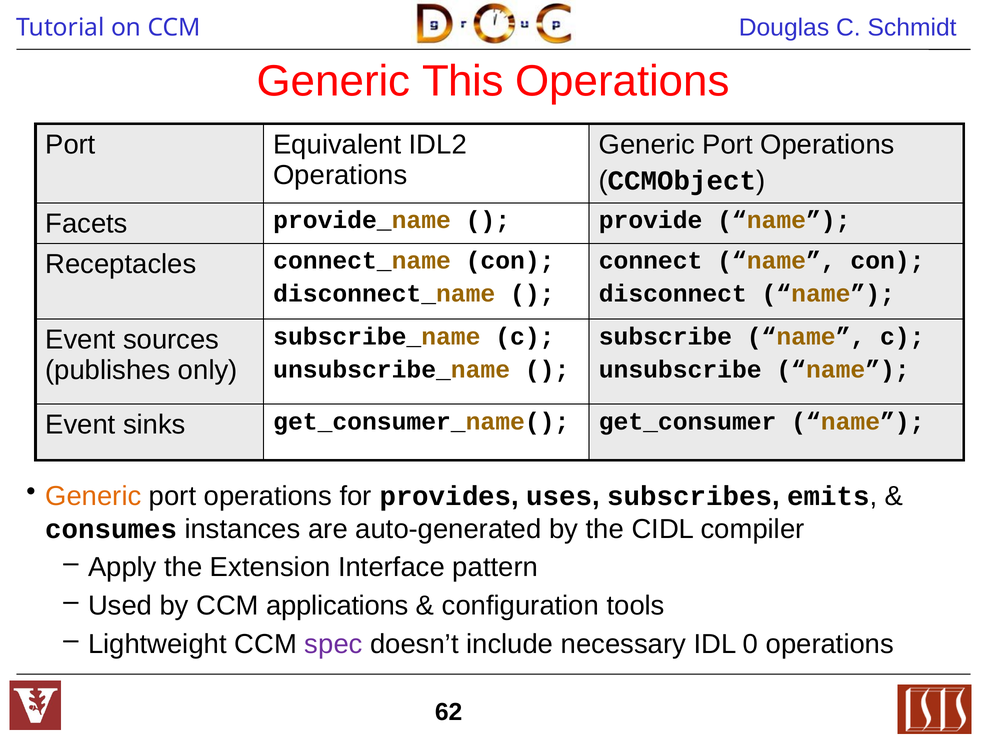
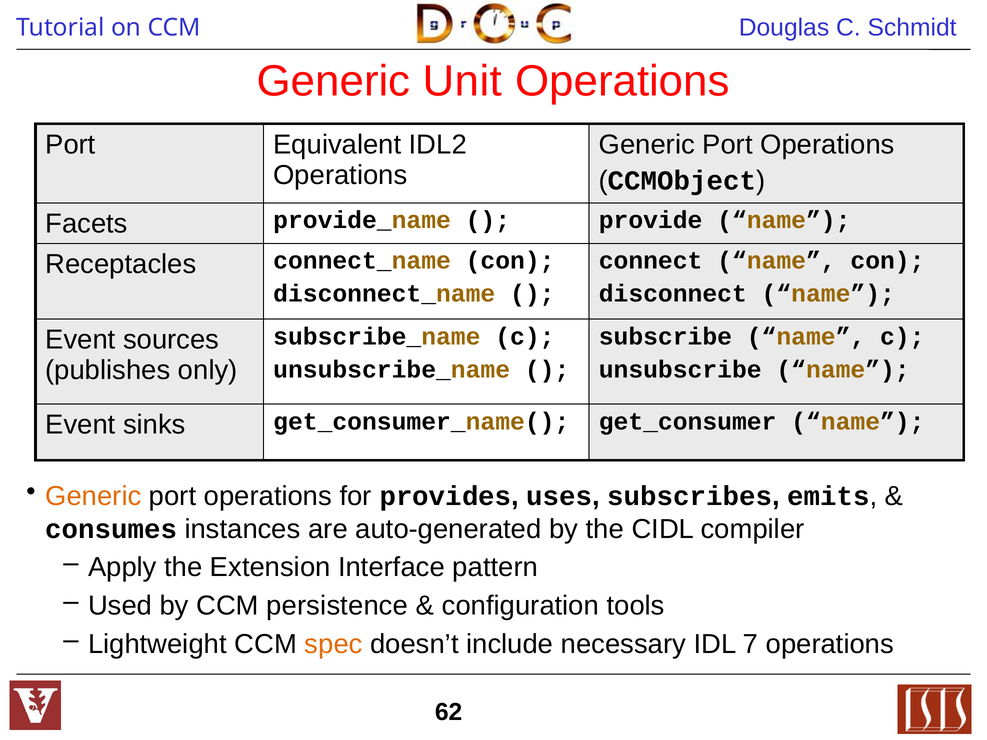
This: This -> Unit (462, 81)
applications: applications -> persistence (337, 606)
spec colour: purple -> orange (333, 644)
0: 0 -> 7 (751, 644)
